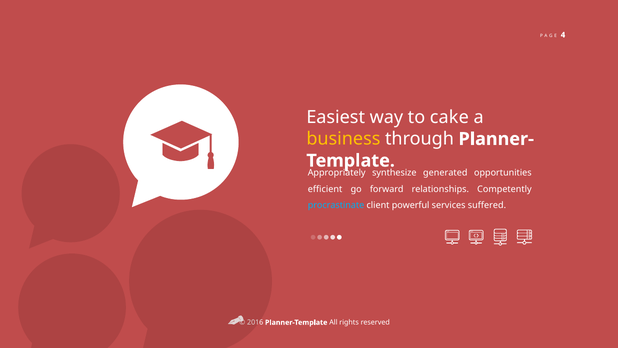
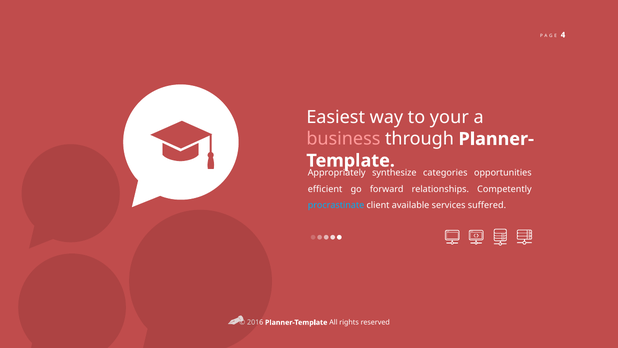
cake: cake -> your (449, 117)
business colour: yellow -> pink (343, 139)
generated: generated -> categories (445, 173)
powerful: powerful -> available (411, 205)
